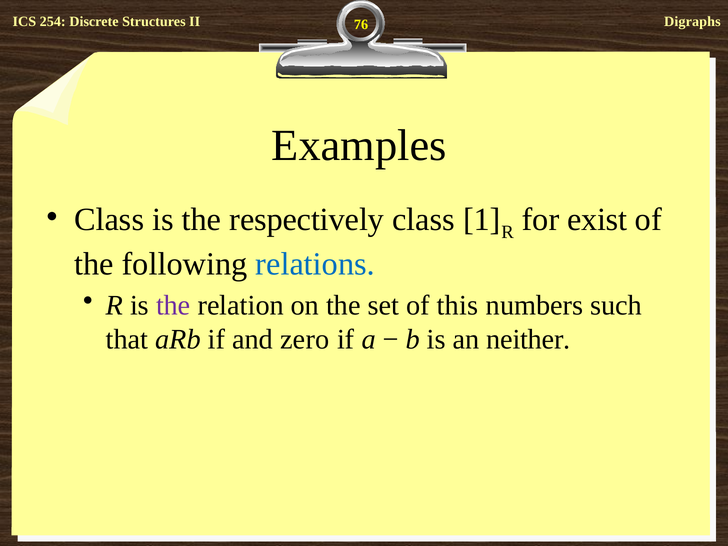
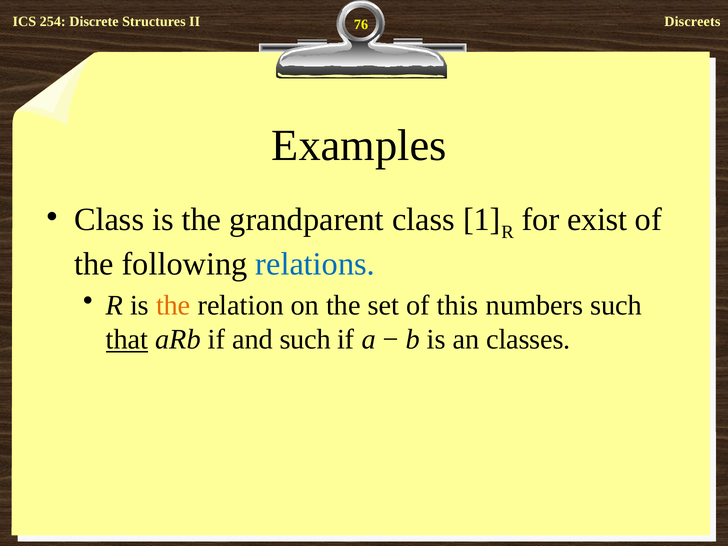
Digraphs: Digraphs -> Discreets (692, 22)
respectively: respectively -> grandparent (307, 220)
the colour: purple -> orange (173, 306)
that underline: none -> present (127, 340)
and zero: zero -> such (305, 340)
neither: neither -> classes (528, 340)
